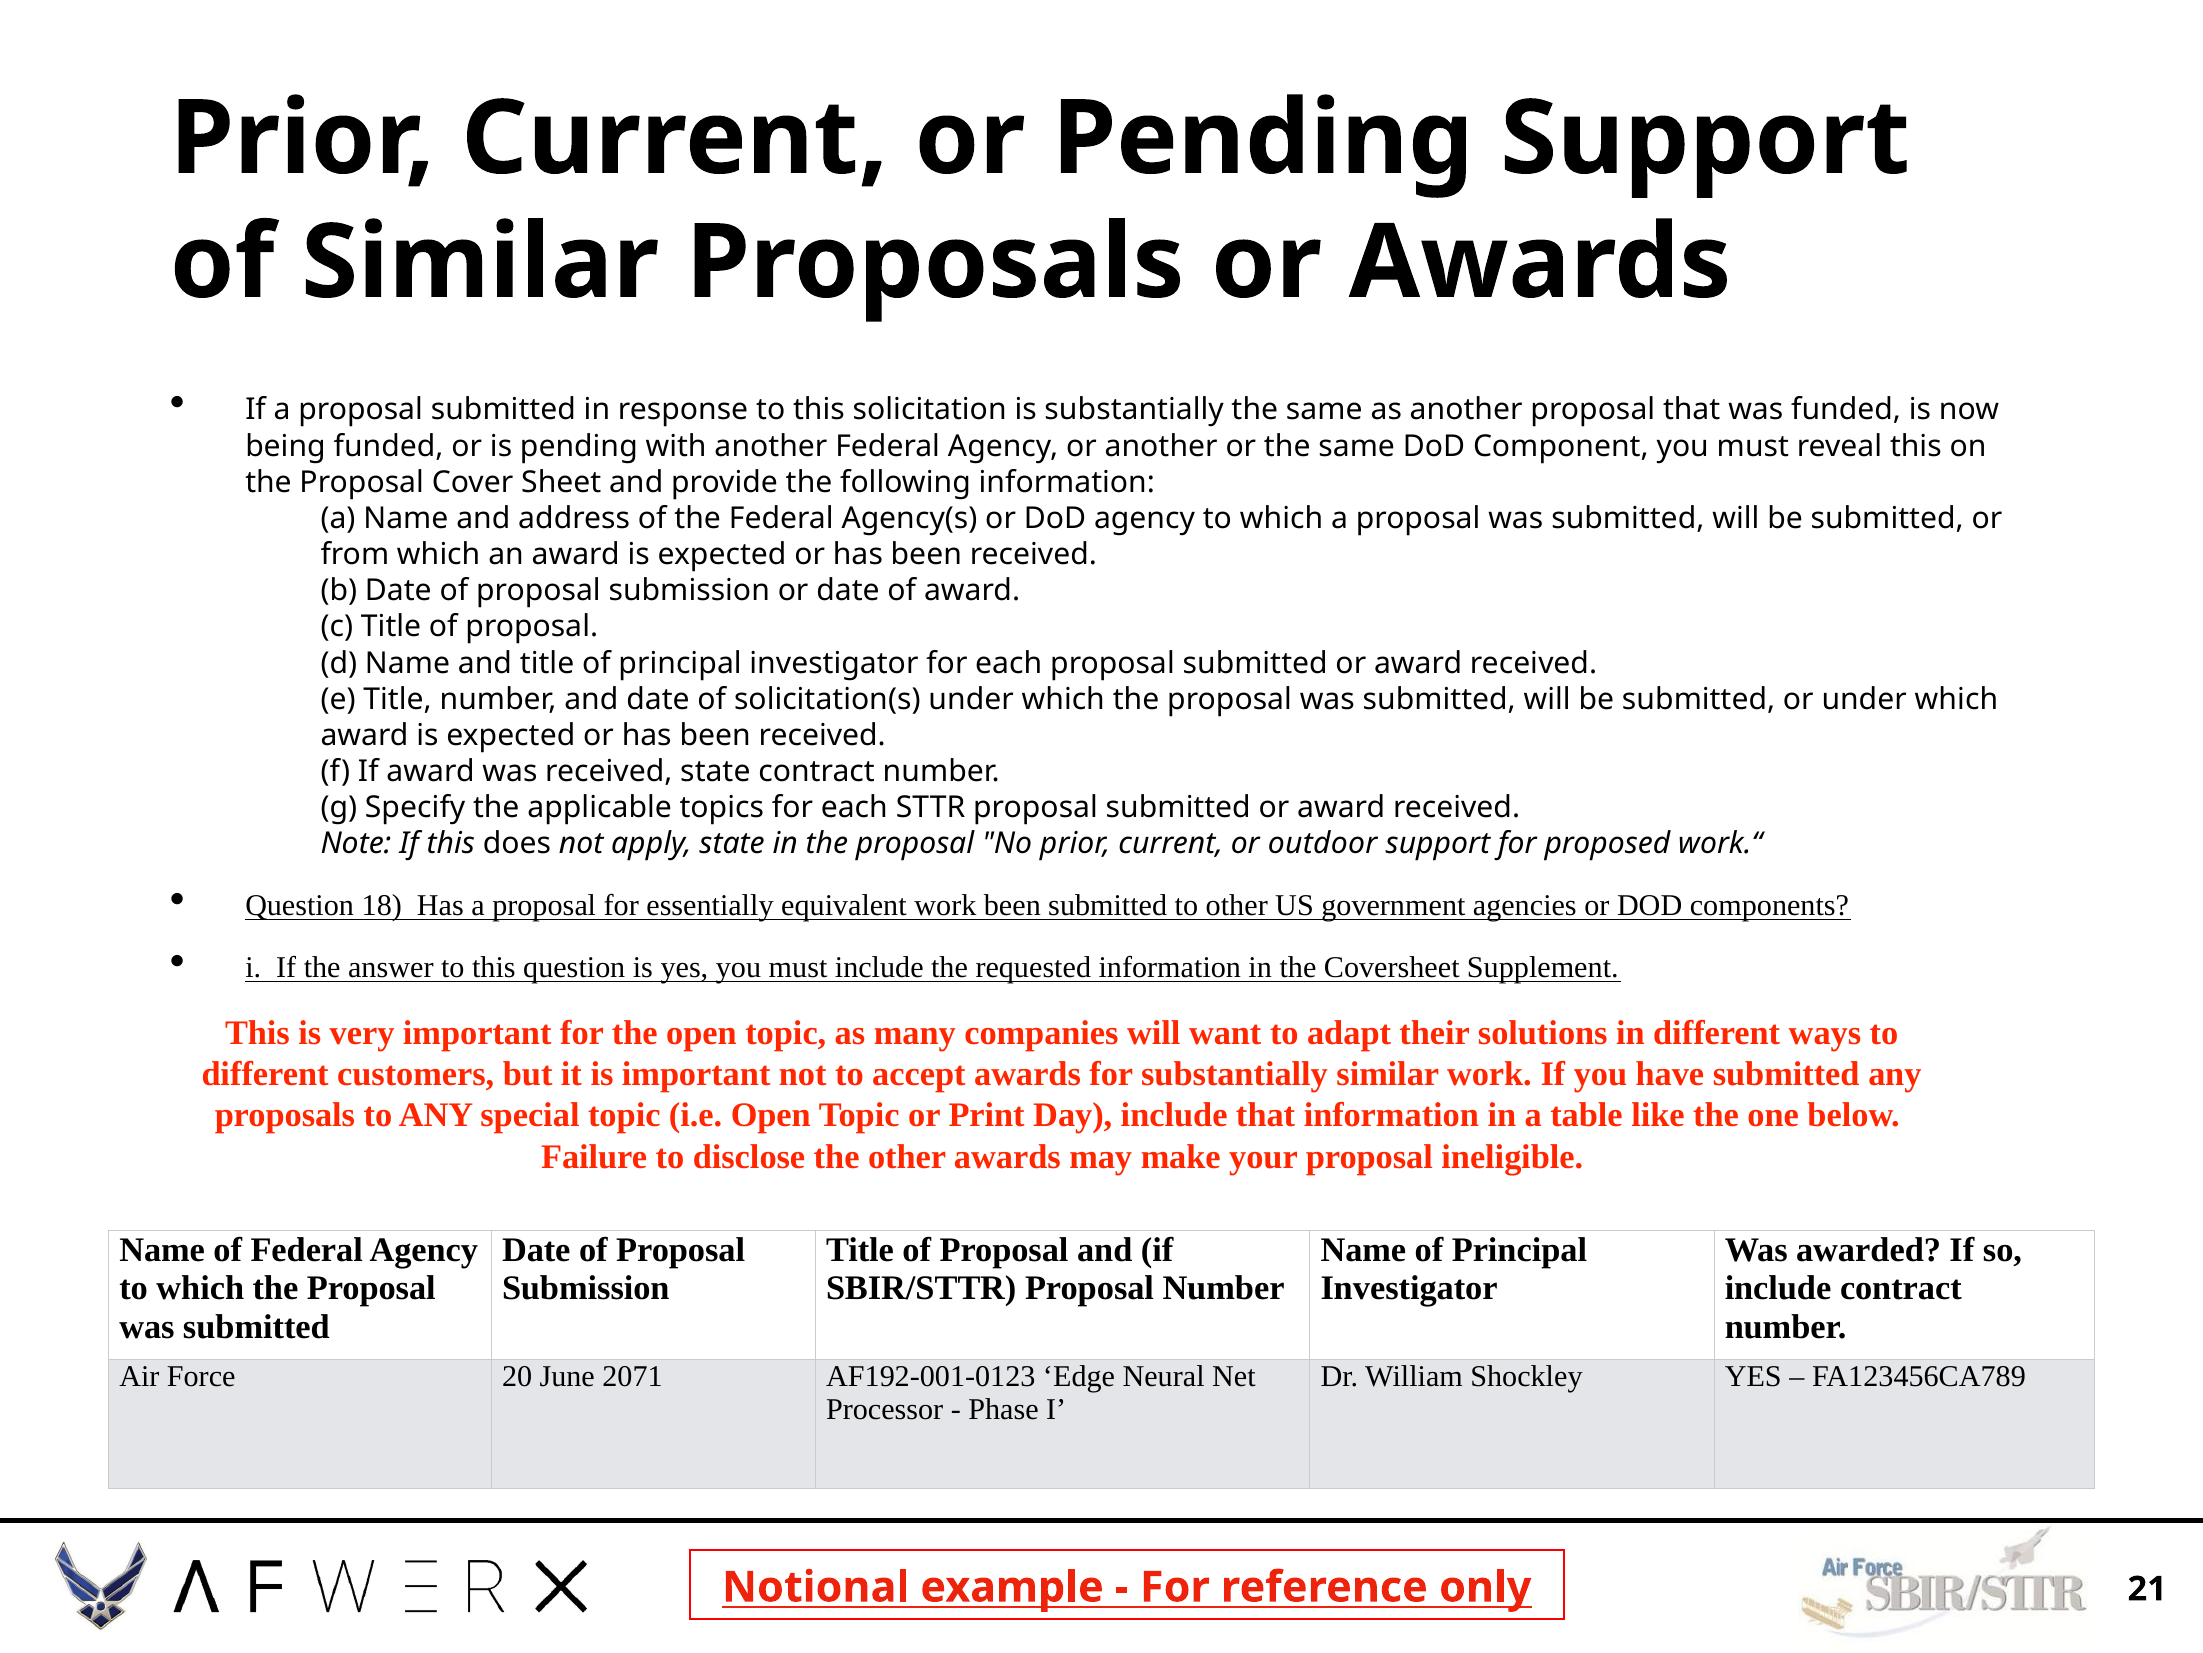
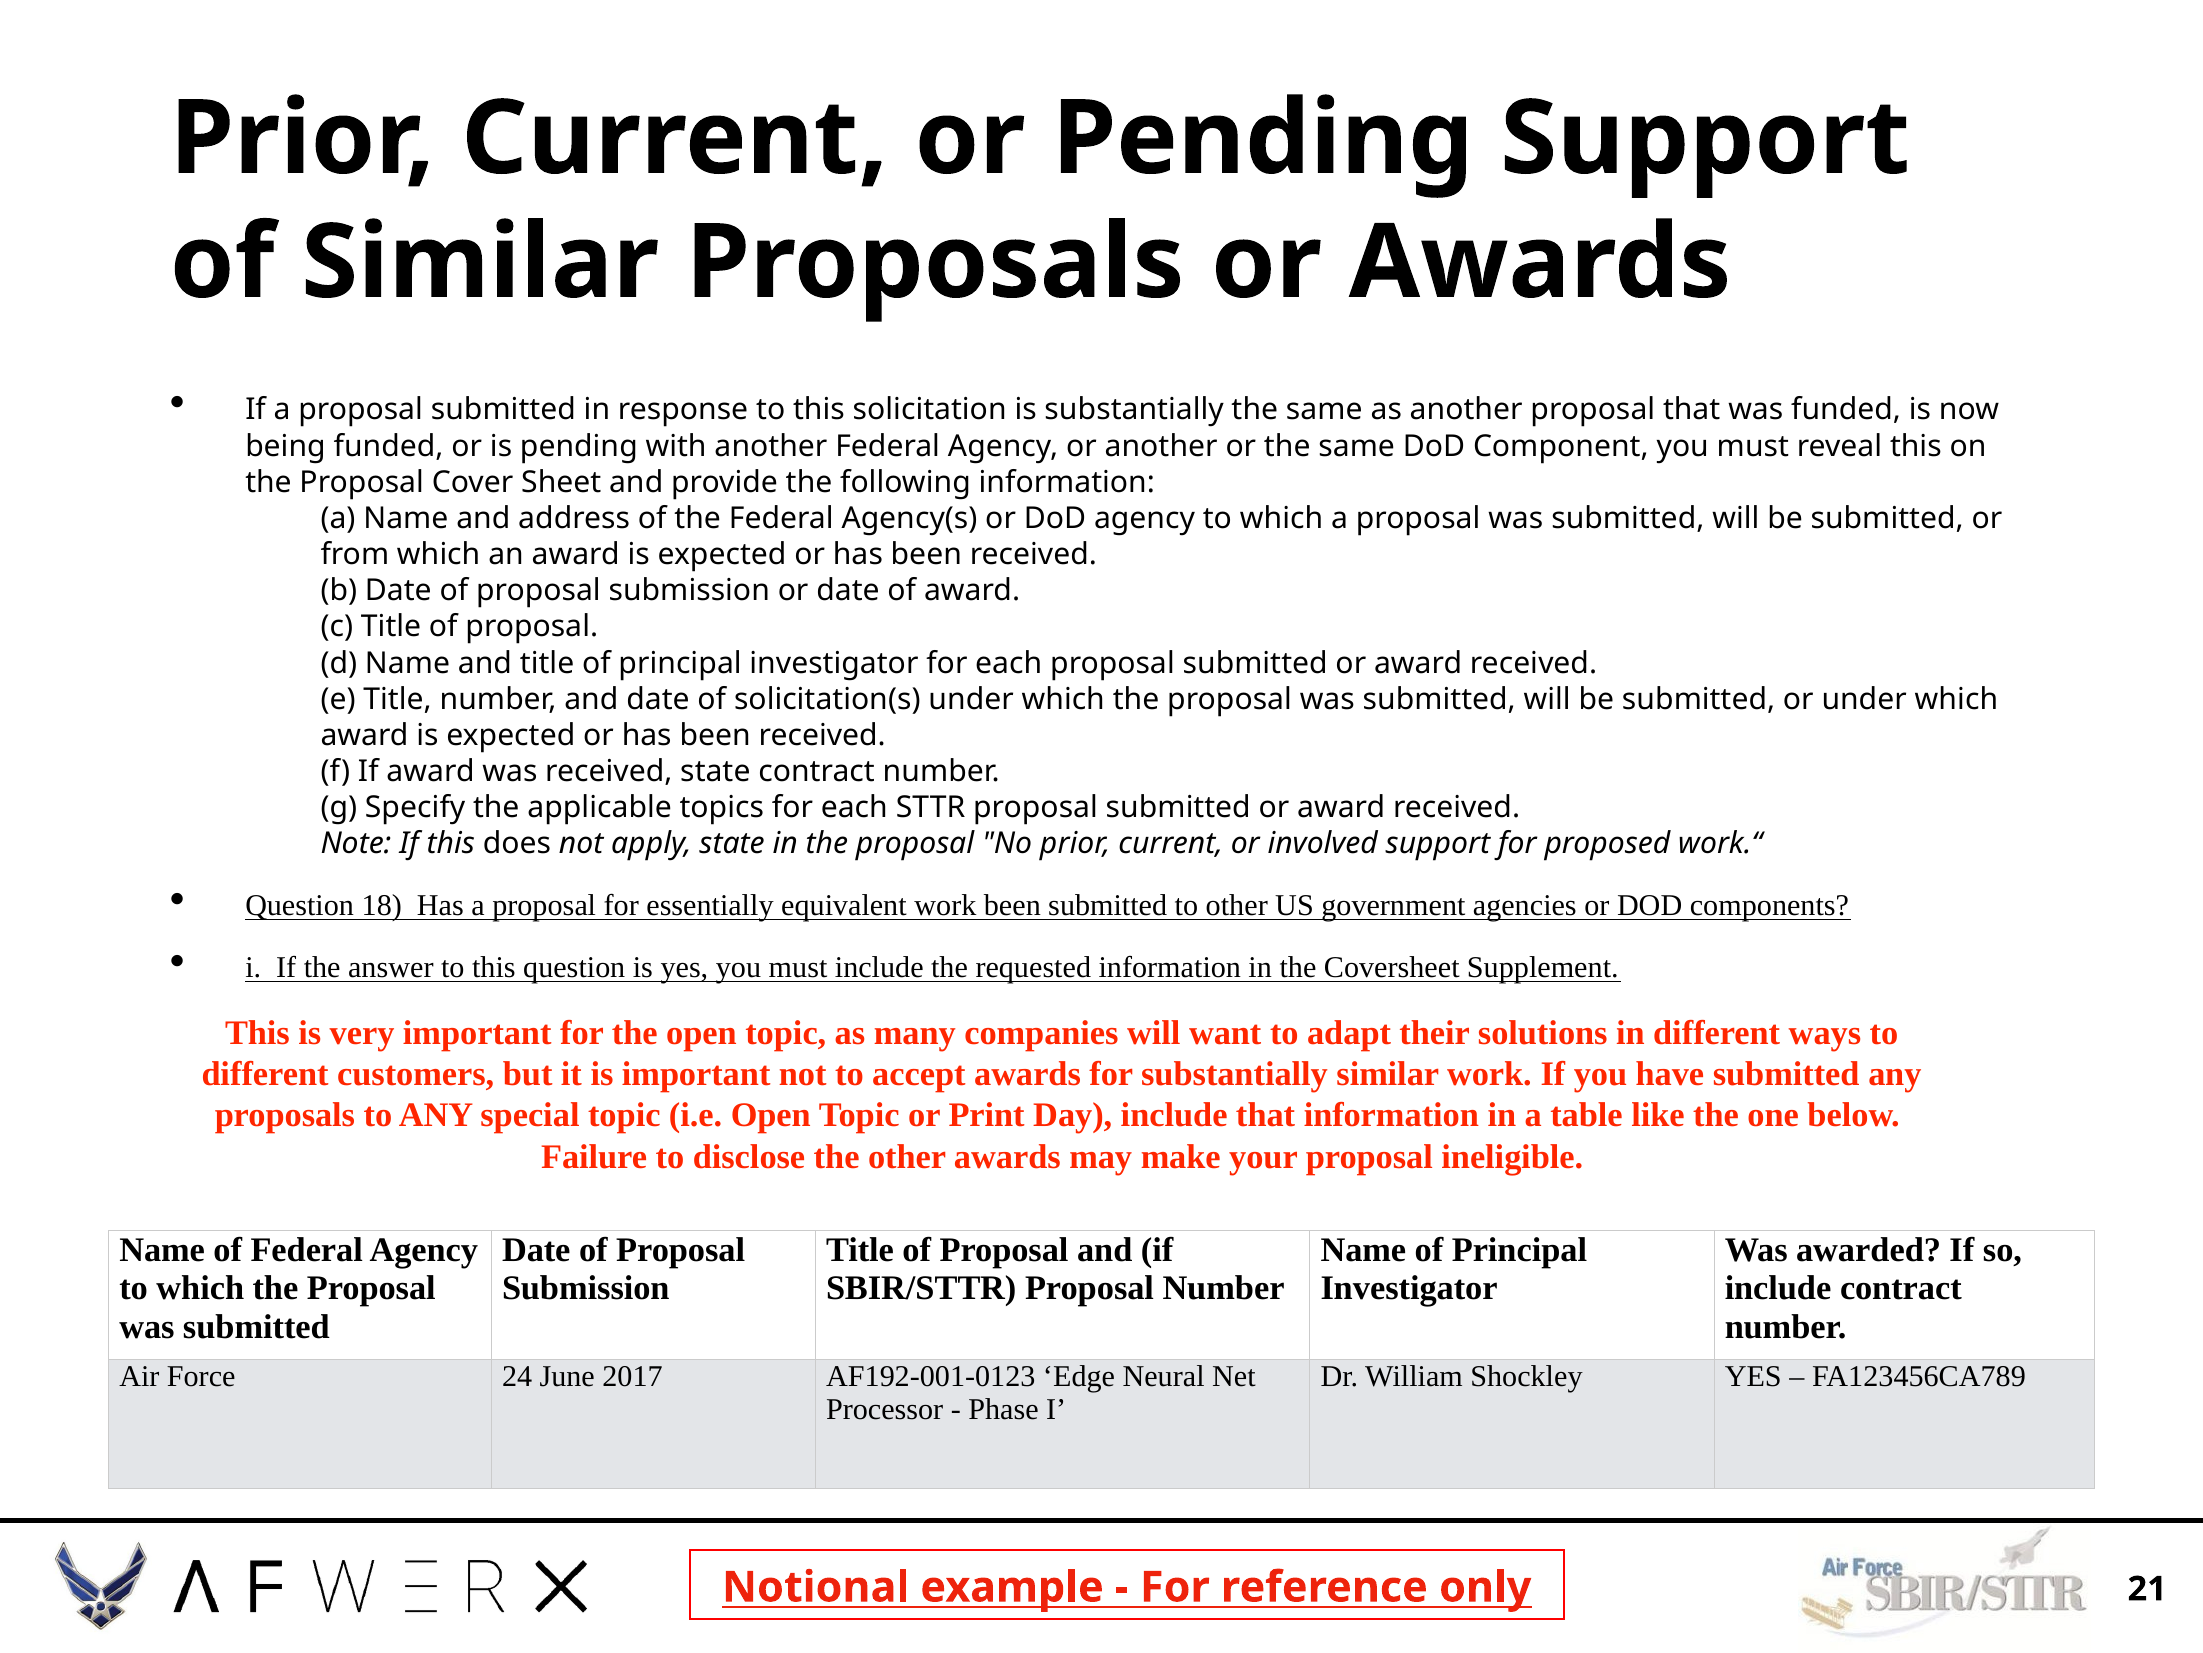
outdoor: outdoor -> involved (1323, 844)
20: 20 -> 24 (517, 1376)
2071: 2071 -> 2017 (633, 1376)
